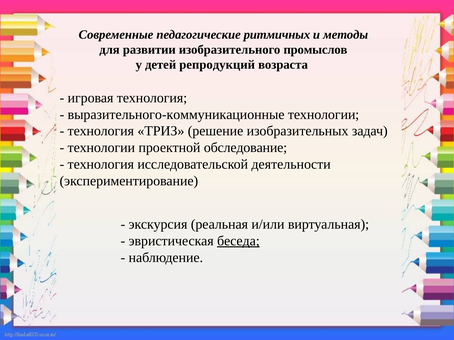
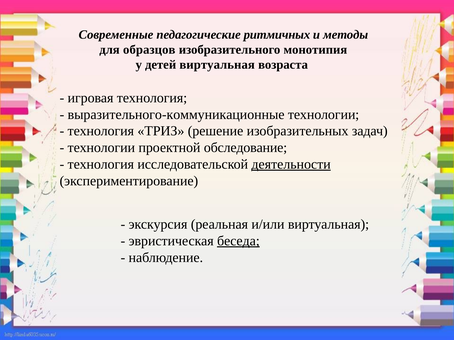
развитии: развитии -> образцов (149, 50)
промыслов: промыслов -> монотипия (315, 50)
детей репродукций: репродукций -> виртуальная (217, 65)
деятельности underline: none -> present (291, 165)
